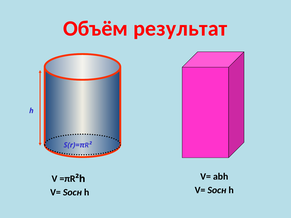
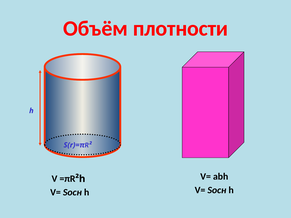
результат: результат -> плотности (180, 28)
